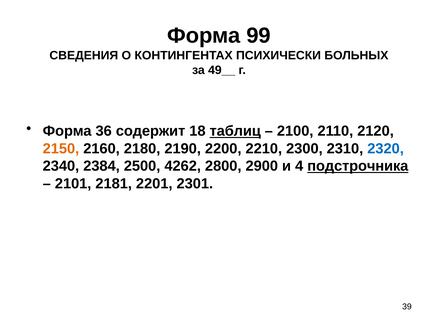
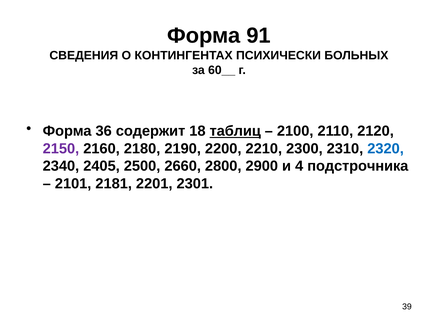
99: 99 -> 91 (259, 36)
49__: 49__ -> 60__ (222, 70)
2150 colour: orange -> purple (61, 149)
2384: 2384 -> 2405 (102, 166)
4262: 4262 -> 2660 (183, 166)
подстрочника underline: present -> none (358, 166)
